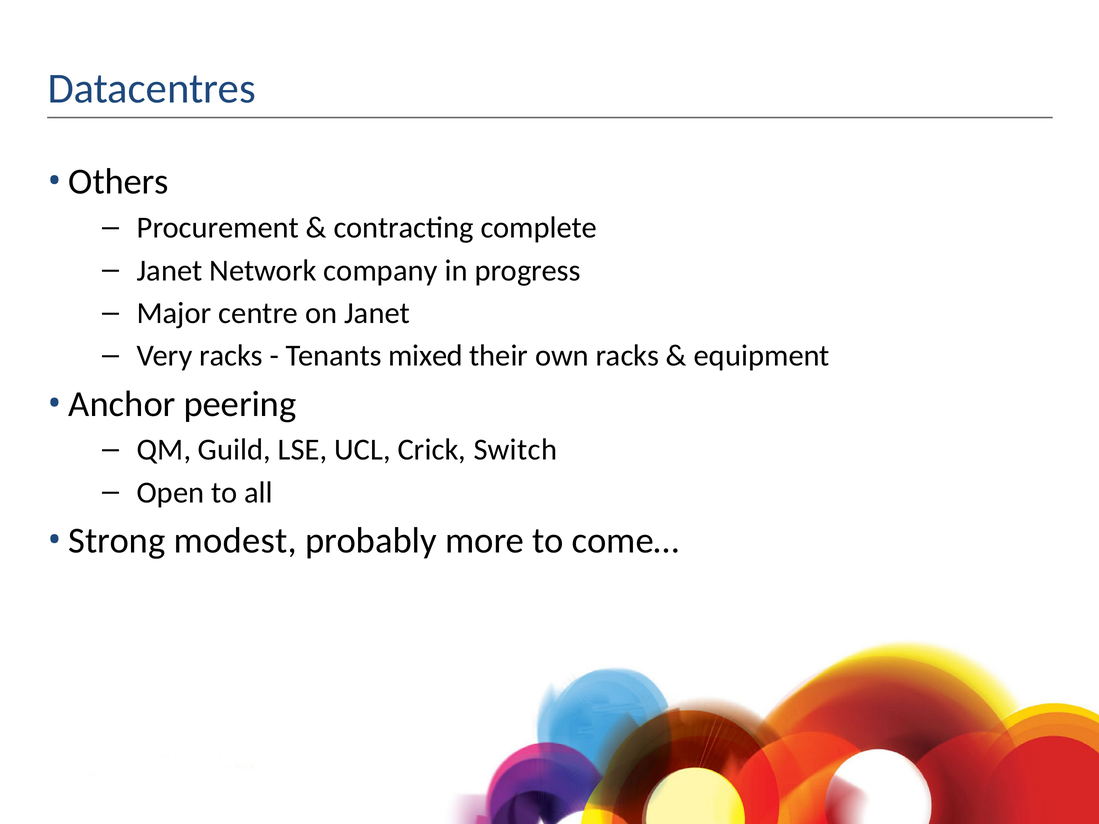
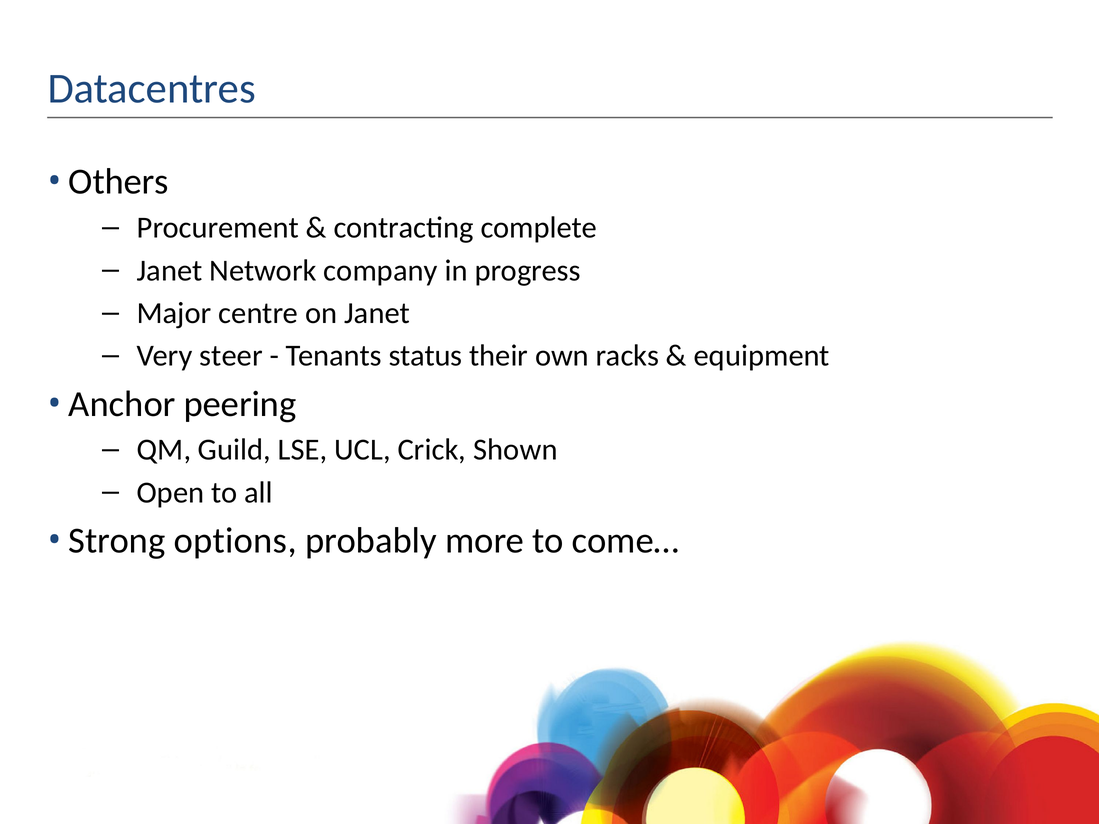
Very racks: racks -> steer (231, 356)
mixed: mixed -> status (426, 356)
Switch: Switch -> Shown (515, 450)
modest: modest -> options (235, 541)
